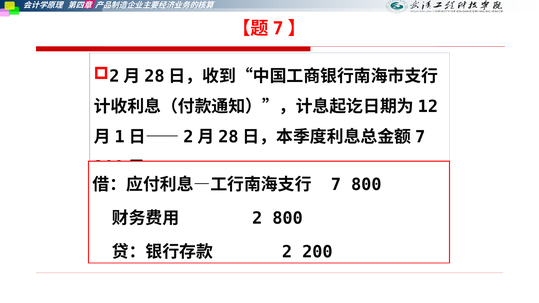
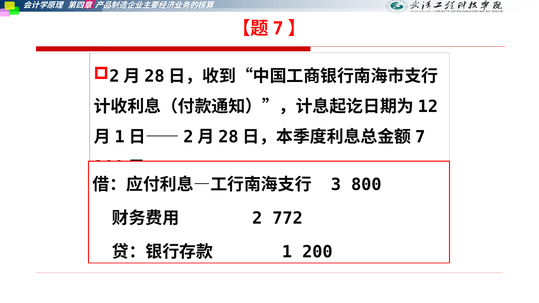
7: 7 -> 3 (336, 185)
2 800: 800 -> 772 (288, 218)
2: 2 -> 1 (287, 252)
